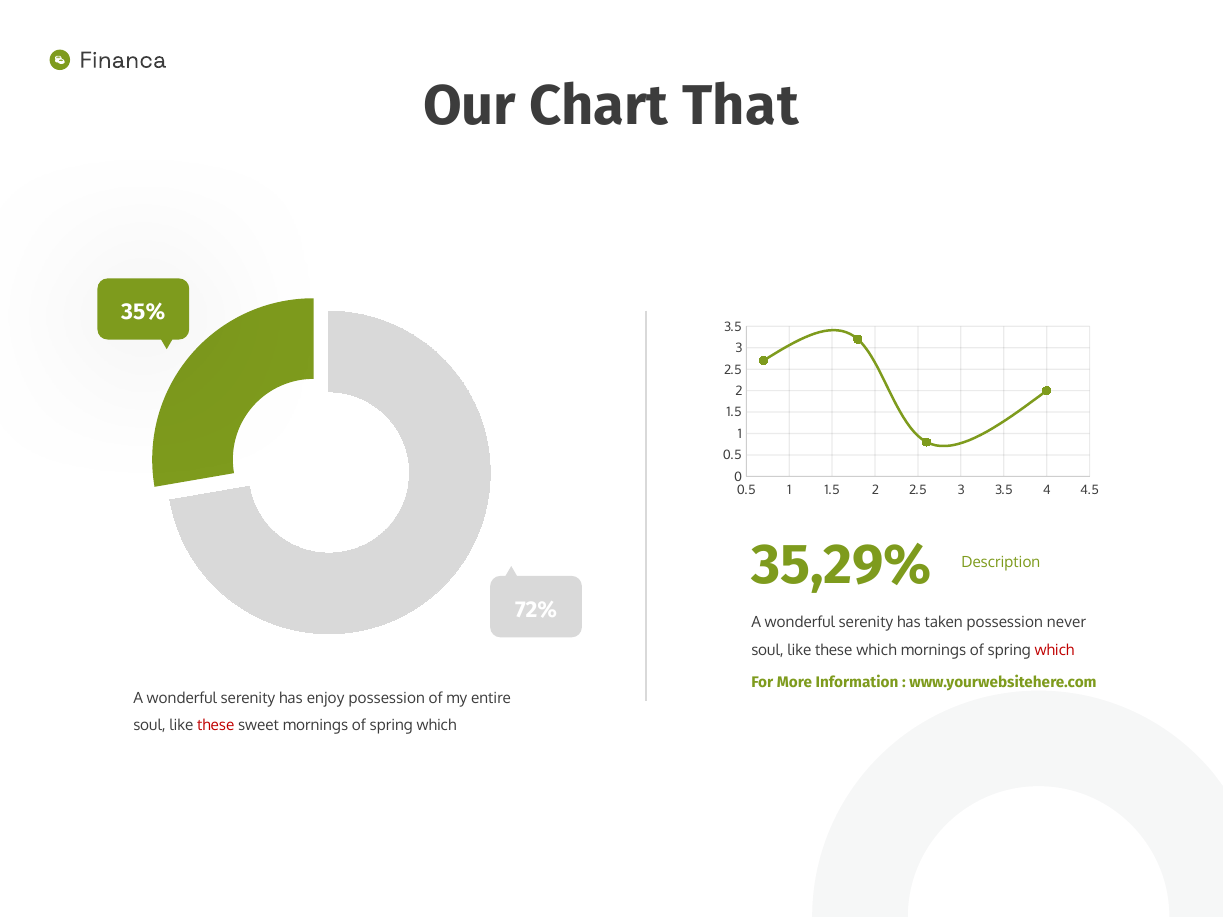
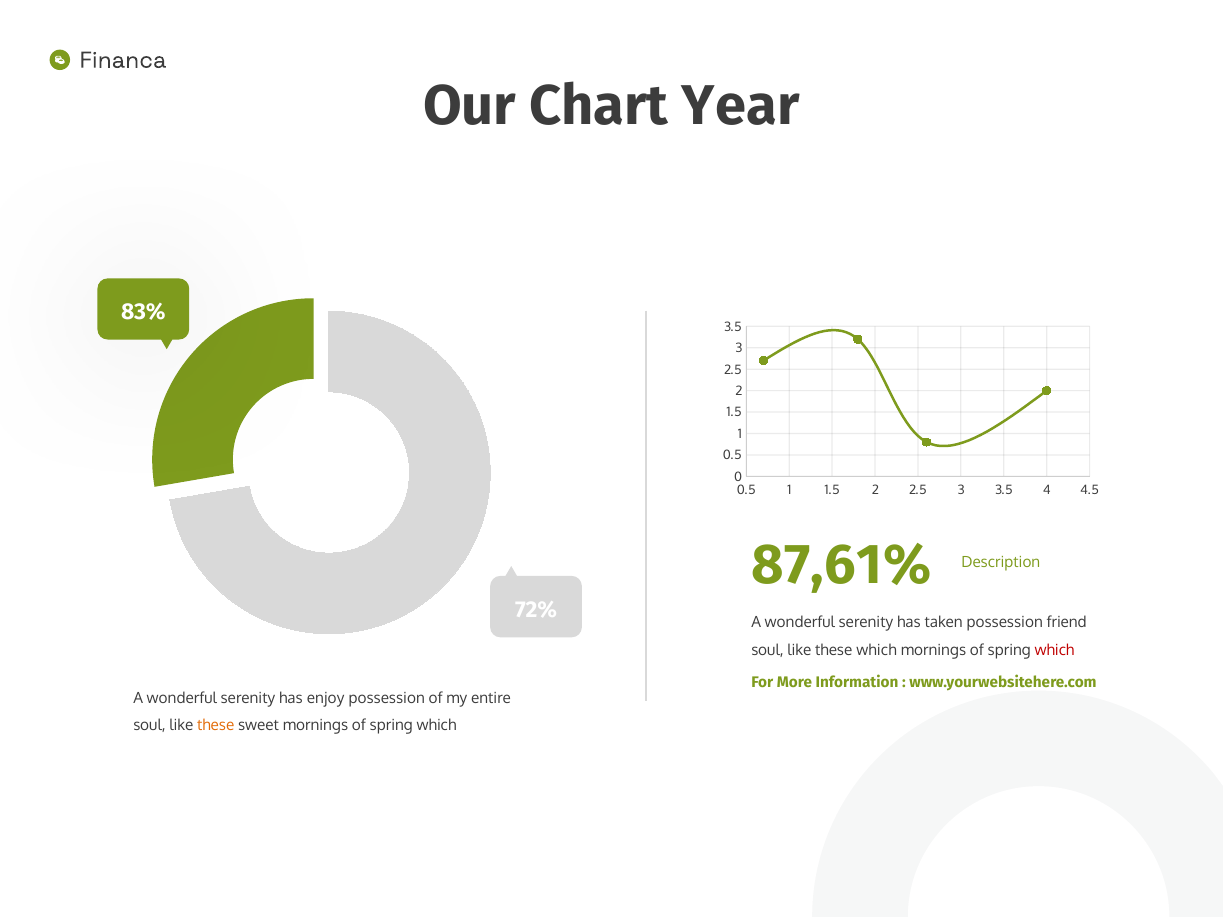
That: That -> Year (741, 106)
35%: 35% -> 83% (143, 312)
35,29%: 35,29% -> 87,61% (841, 565)
never: never -> friend (1067, 623)
these colour: red -> orange (216, 726)
